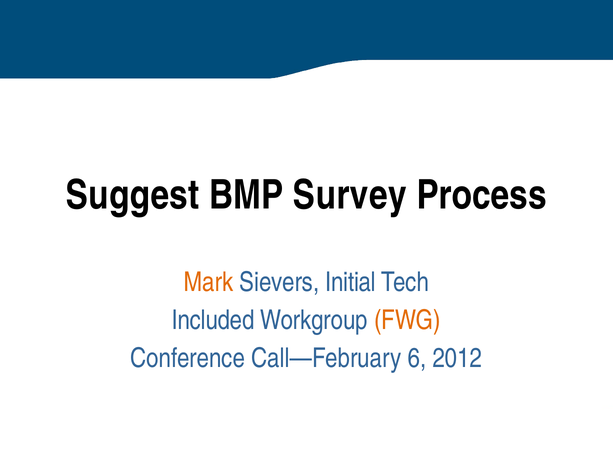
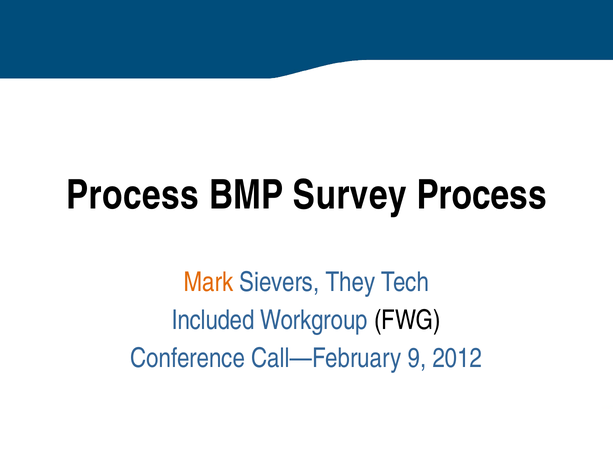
Suggest: Suggest -> Process (133, 195)
Initial: Initial -> They (350, 282)
FWG colour: orange -> black (407, 320)
6: 6 -> 9 (417, 358)
